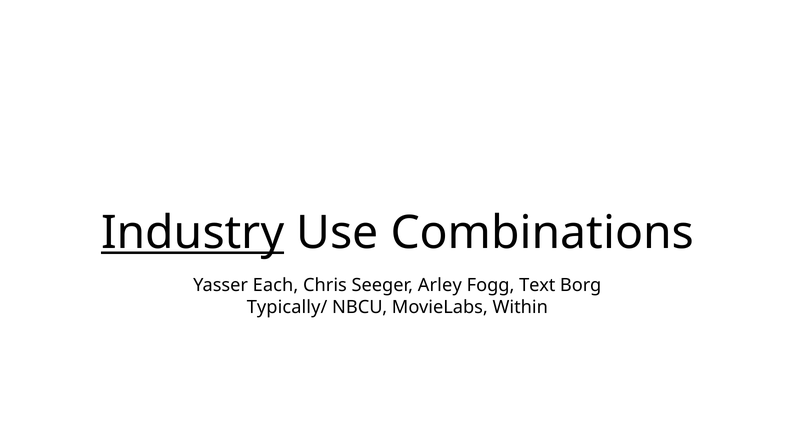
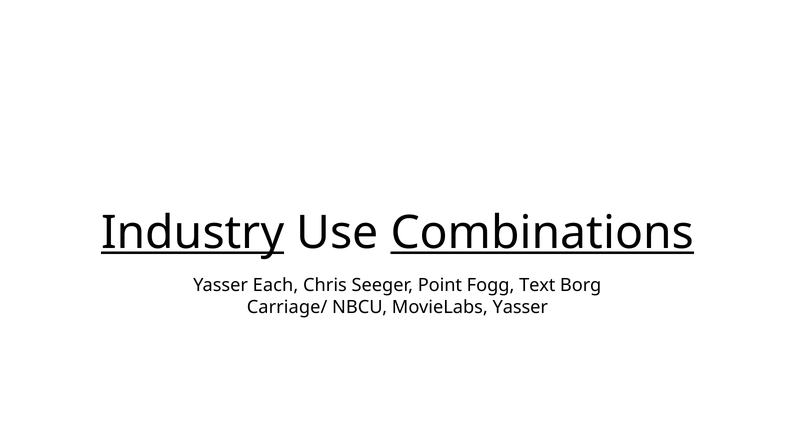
Combinations underline: none -> present (542, 233)
Arley: Arley -> Point (440, 285)
Typically/: Typically/ -> Carriage/ (287, 307)
MovieLabs Within: Within -> Yasser (520, 307)
